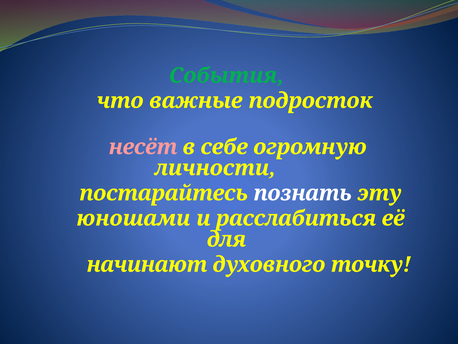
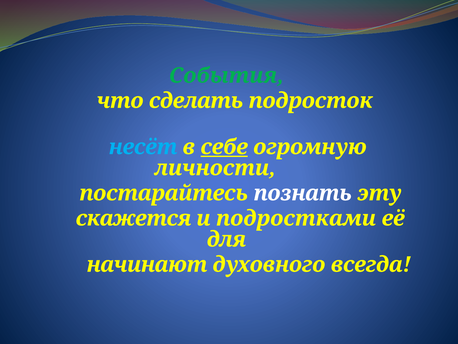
важные: важные -> сделать (196, 101)
несёт colour: pink -> light blue (143, 147)
себе underline: none -> present (224, 147)
юношами: юношами -> скажется (134, 218)
расслабиться: расслабиться -> подростками (296, 218)
точку: точку -> всегда (371, 264)
